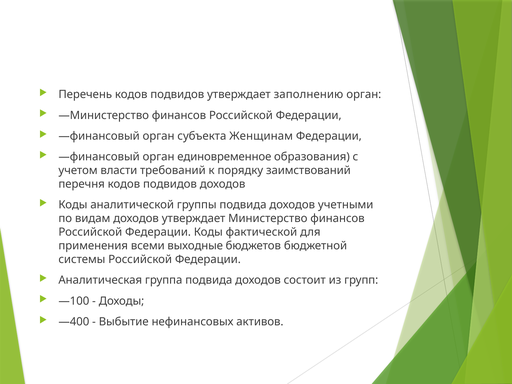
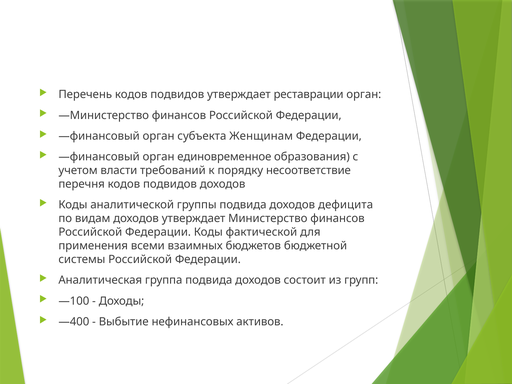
заполнению: заполнению -> реставрации (309, 95)
заимствований: заимствований -> несоответствие (308, 170)
учетными: учетными -> дефицита (346, 205)
выходные: выходные -> взаимных (195, 246)
